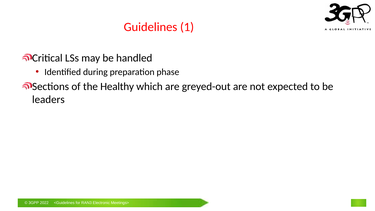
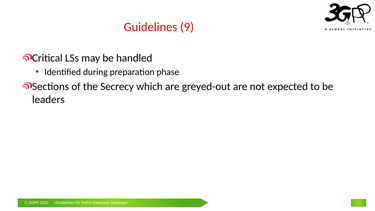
1: 1 -> 9 (187, 27)
Healthy: Healthy -> Secrecy (117, 86)
